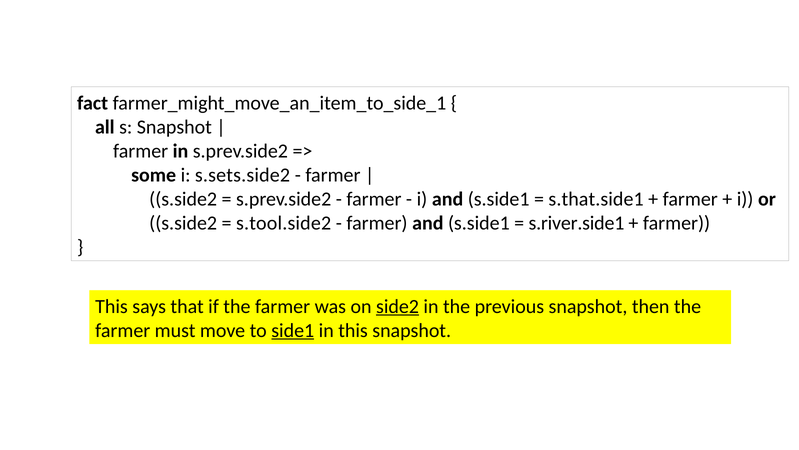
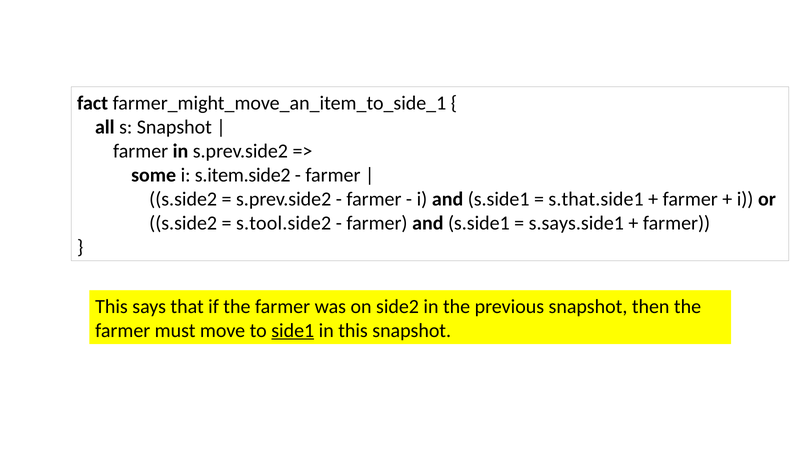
s.sets.side2: s.sets.side2 -> s.item.side2 (243, 175)
s.river.side1: s.river.side1 -> s.says.side1 (576, 223)
side2 underline: present -> none (398, 306)
